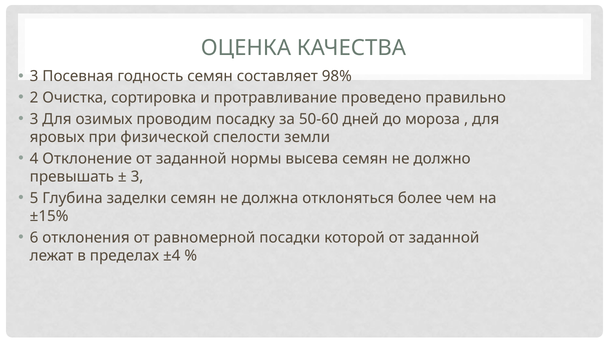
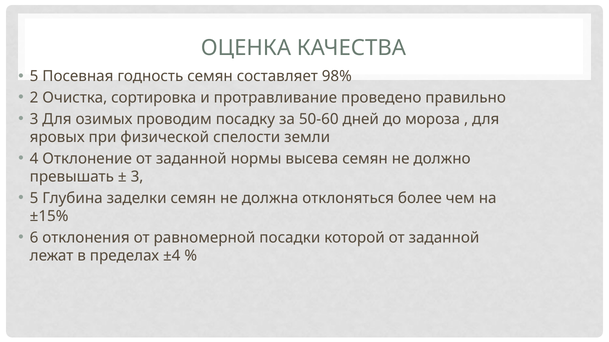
3: 3 -> 5 (34, 77)
